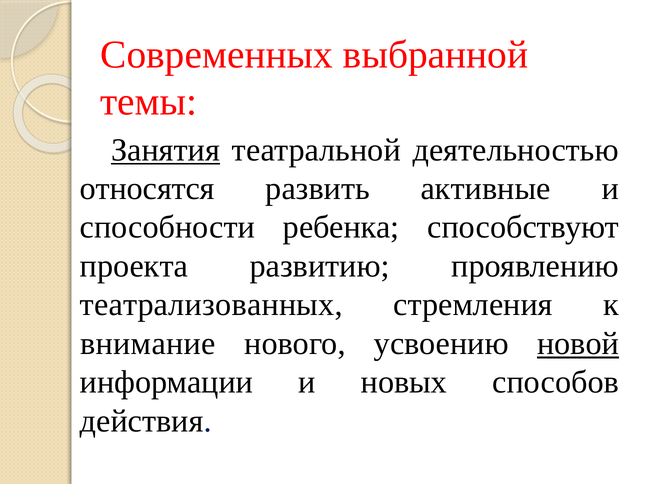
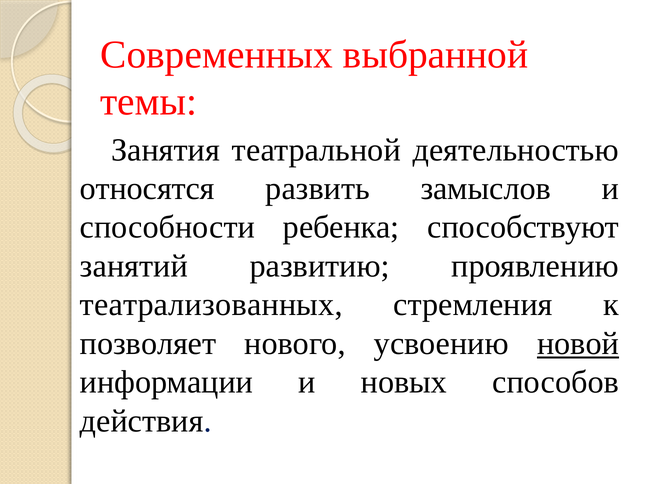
Занятия underline: present -> none (166, 150)
активные: активные -> замыслов (486, 189)
проекта: проекта -> занятий (134, 266)
внимание: внимание -> позволяет (148, 343)
